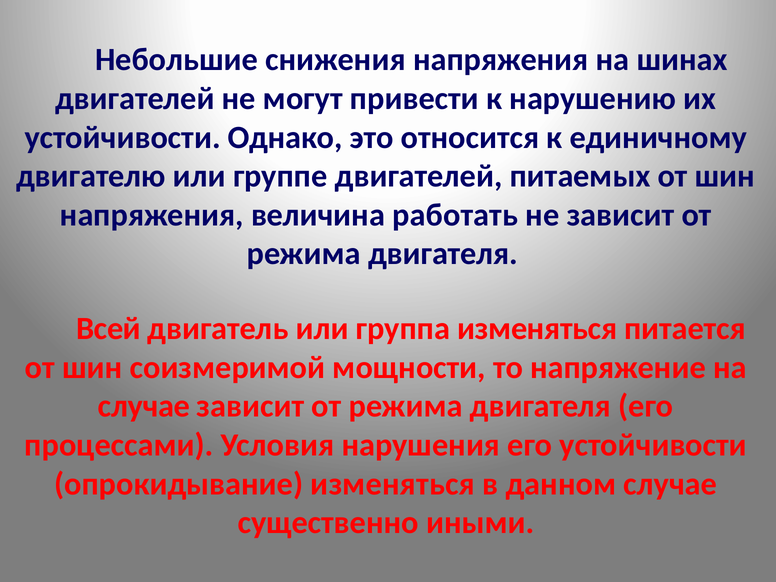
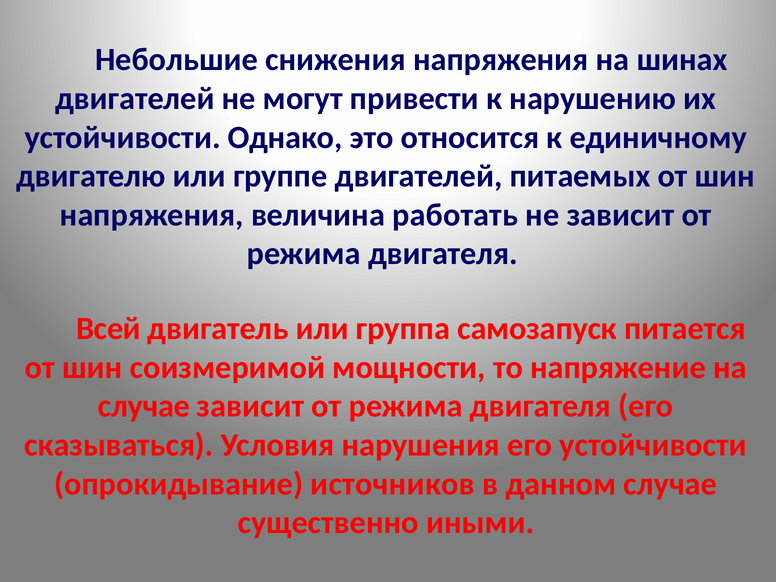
группа изменяться: изменяться -> самозапуск (537, 329)
процессами: процессами -> сказываться (119, 445)
опрокидывание изменяться: изменяться -> источников (393, 484)
